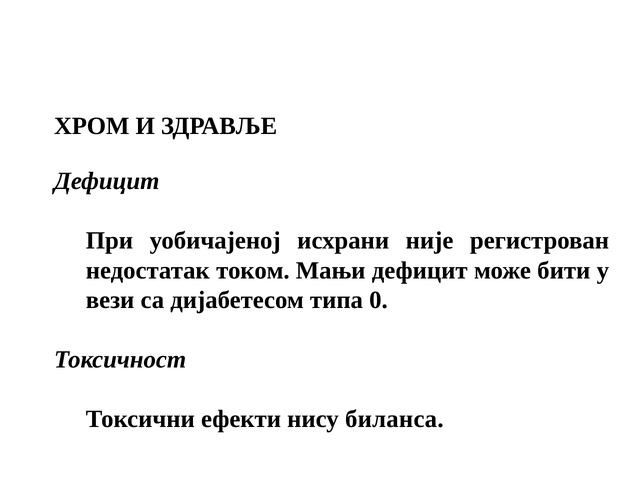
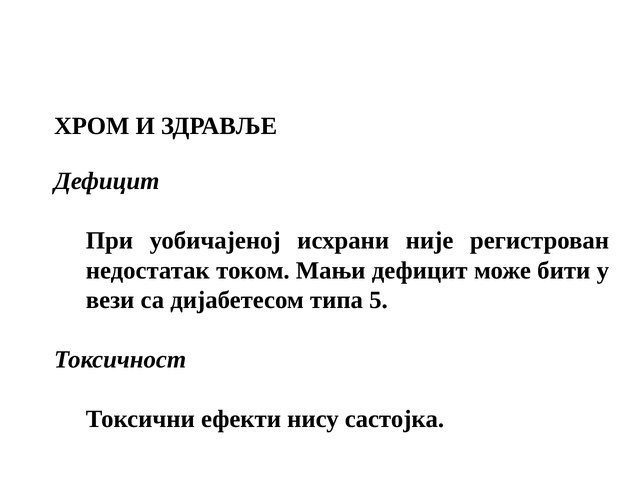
0: 0 -> 5 (378, 300)
биланса: биланса -> састојка (394, 419)
